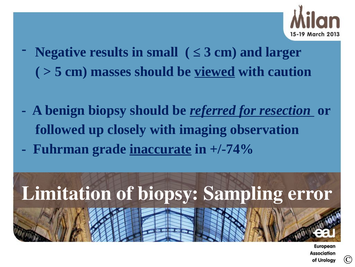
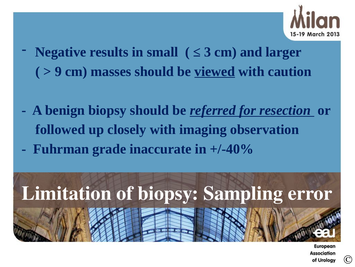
5: 5 -> 9 (58, 71)
inaccurate underline: present -> none (161, 149)
+/-74%: +/-74% -> +/-40% (232, 149)
